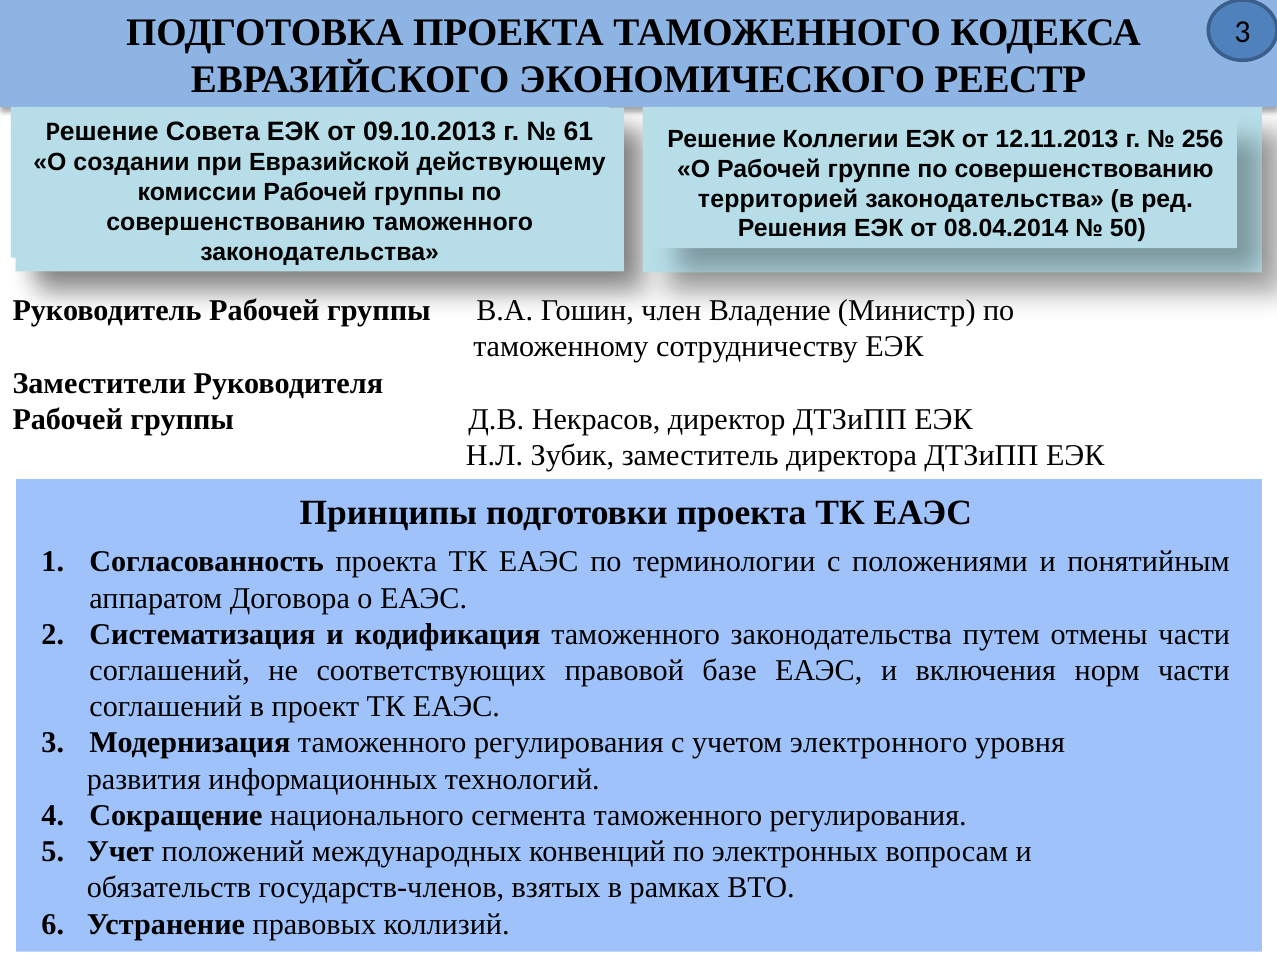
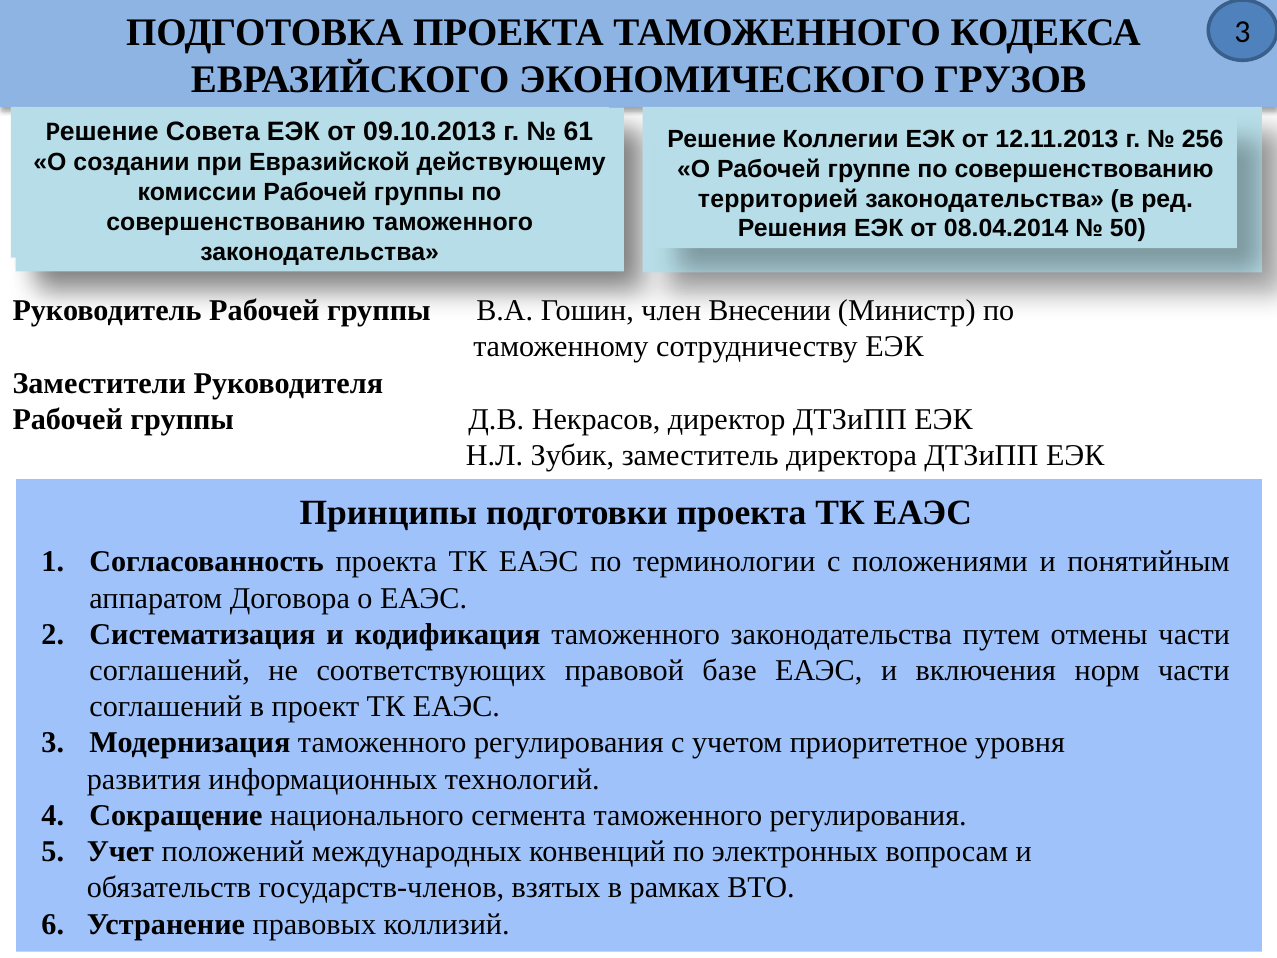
РЕЕСТР: РЕЕСТР -> ГРУЗОВ (1010, 79)
Владение: Владение -> Внесении (770, 311)
электронного: электронного -> приоритетное (879, 743)
